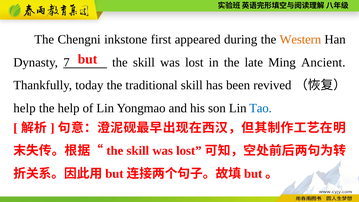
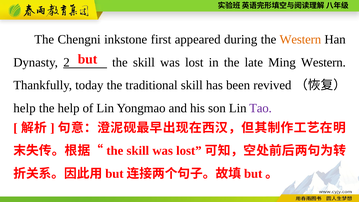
7: 7 -> 2 (66, 62)
Ming Ancient: Ancient -> Western (323, 62)
Tao colour: blue -> purple (261, 108)
